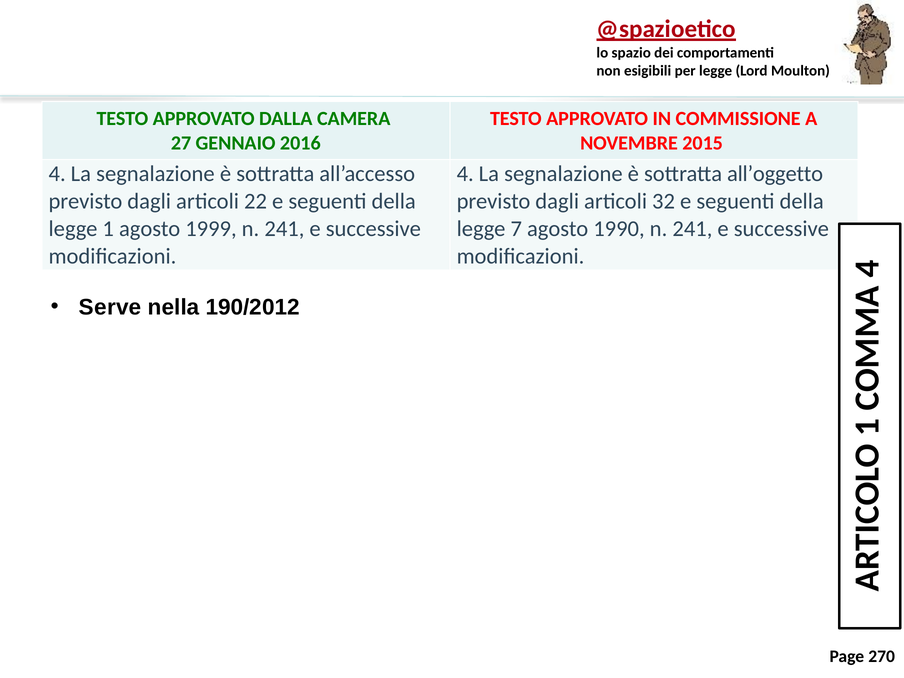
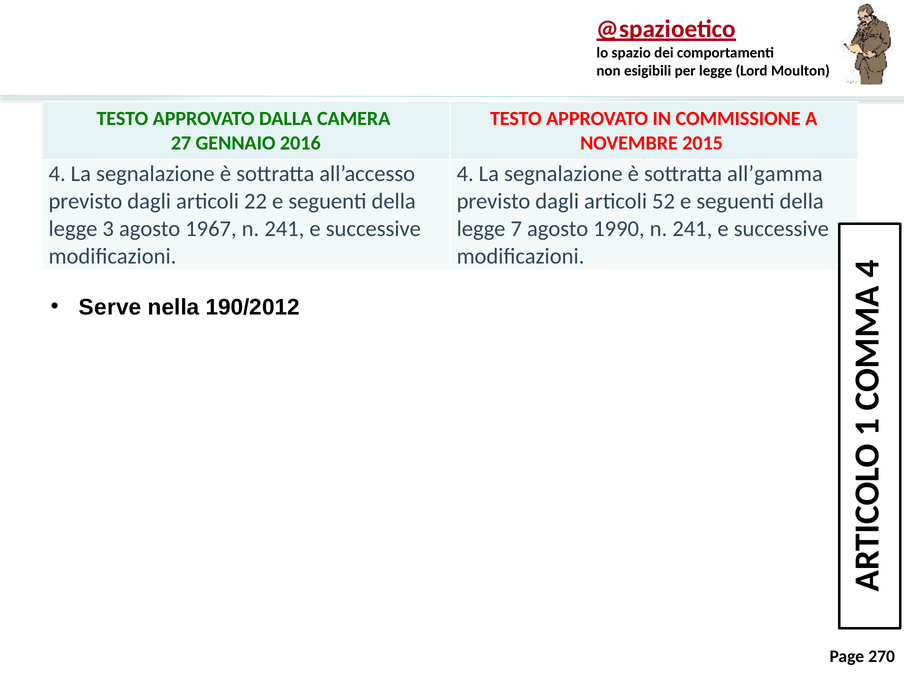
all’oggetto: all’oggetto -> all’gamma (775, 174)
32: 32 -> 52 (664, 201)
legge 1: 1 -> 3 (108, 229)
1999: 1999 -> 1967 (211, 229)
